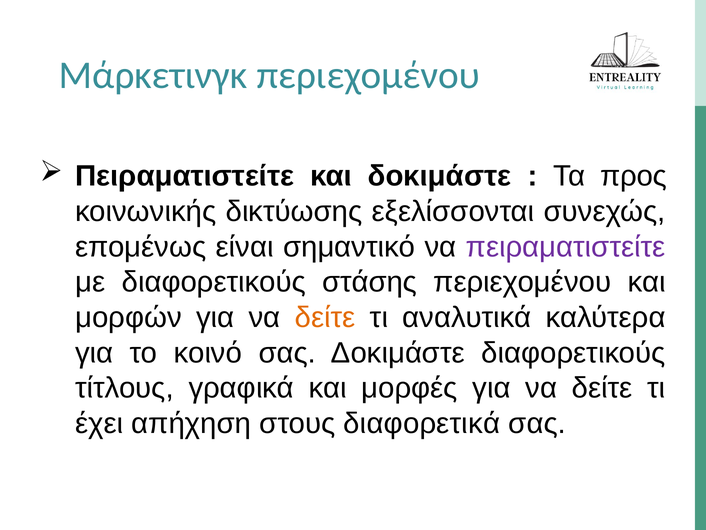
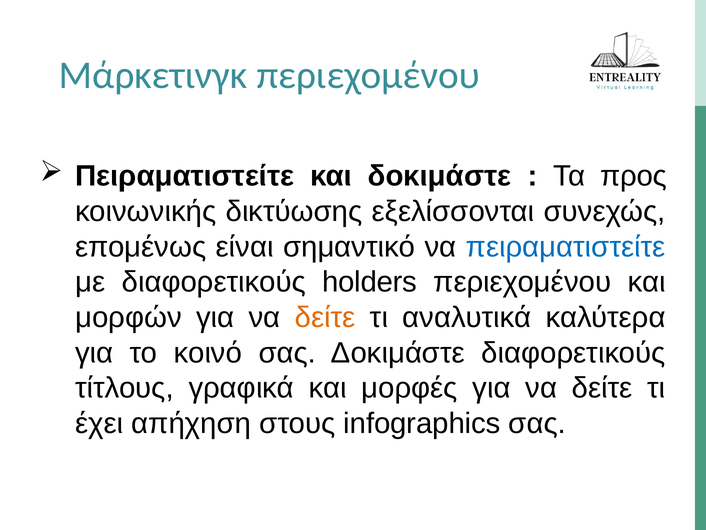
πειραματιστείτε colour: purple -> blue (566, 247)
στάσης: στάσης -> holders (370, 282)
διαφορετικά: διαφορετικά -> infographics (422, 423)
